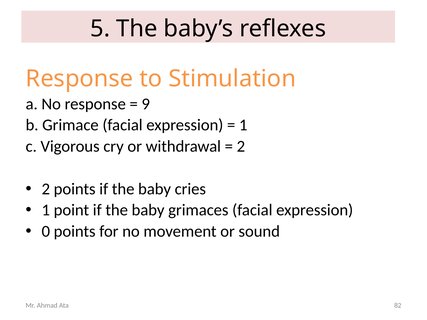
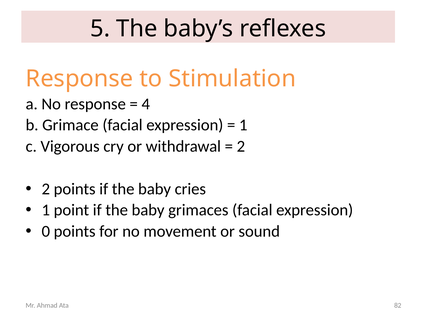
9: 9 -> 4 (146, 104)
